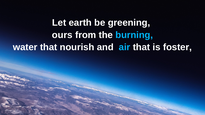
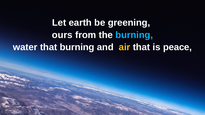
that nourish: nourish -> burning (77, 47)
air colour: light blue -> yellow (125, 47)
foster: foster -> peace (177, 47)
